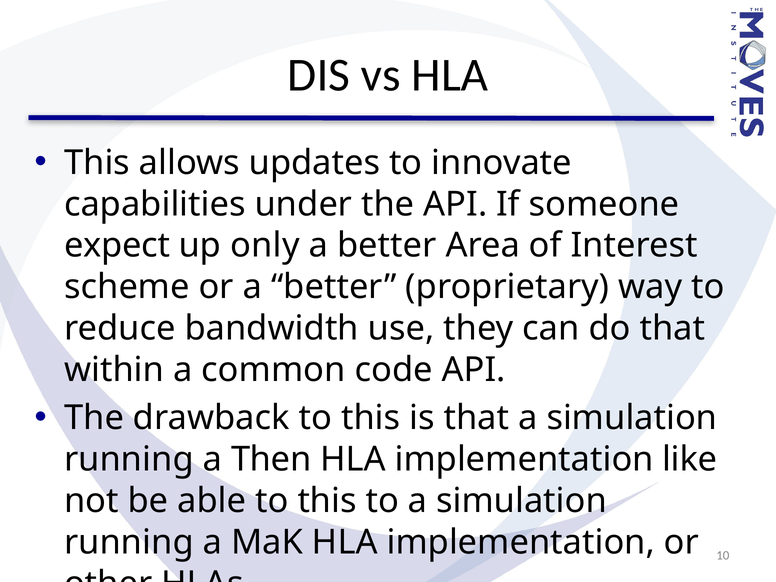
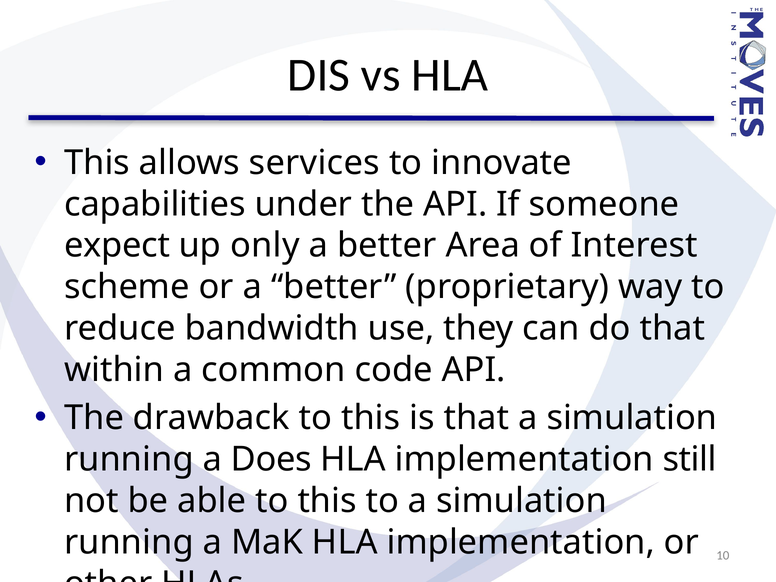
updates: updates -> services (314, 163)
Then: Then -> Does (271, 459)
like: like -> still (690, 459)
